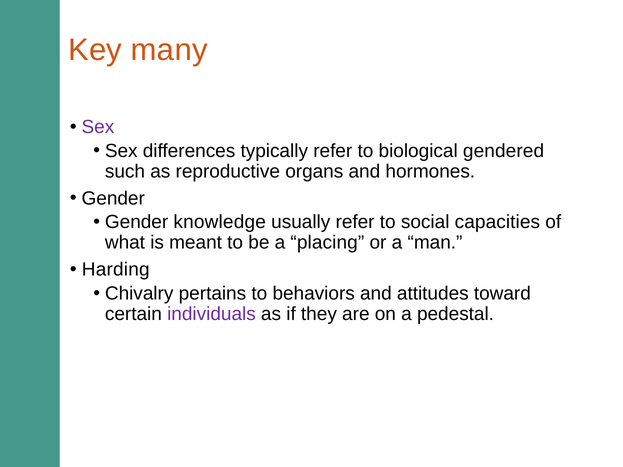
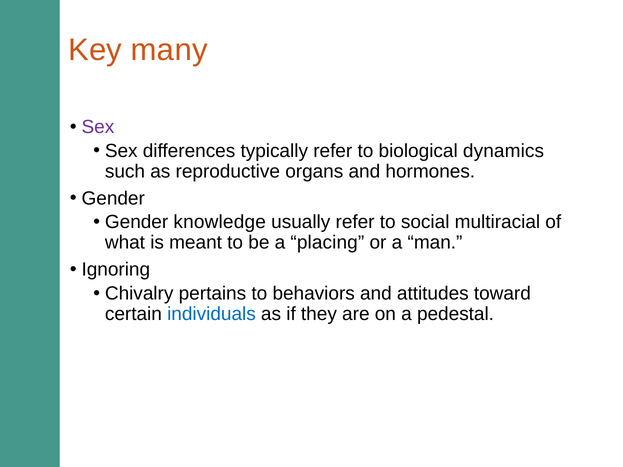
gendered: gendered -> dynamics (504, 151)
capacities: capacities -> multiracial (497, 222)
Harding: Harding -> Ignoring (116, 270)
individuals colour: purple -> blue (211, 314)
